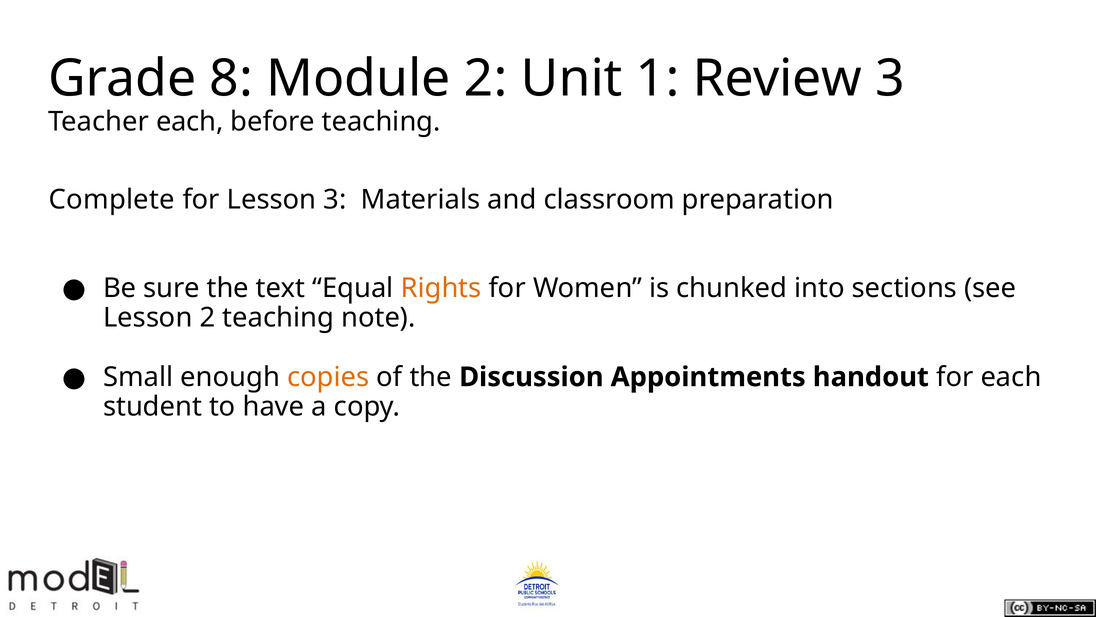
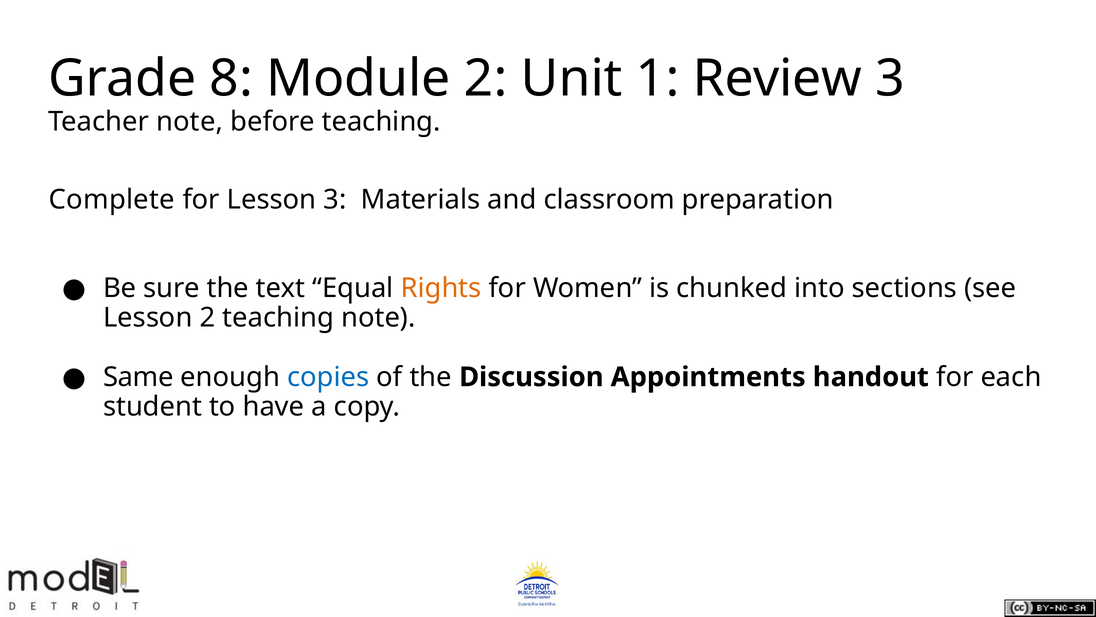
Teacher each: each -> note (190, 122)
Small: Small -> Same (138, 377)
copies colour: orange -> blue (328, 377)
